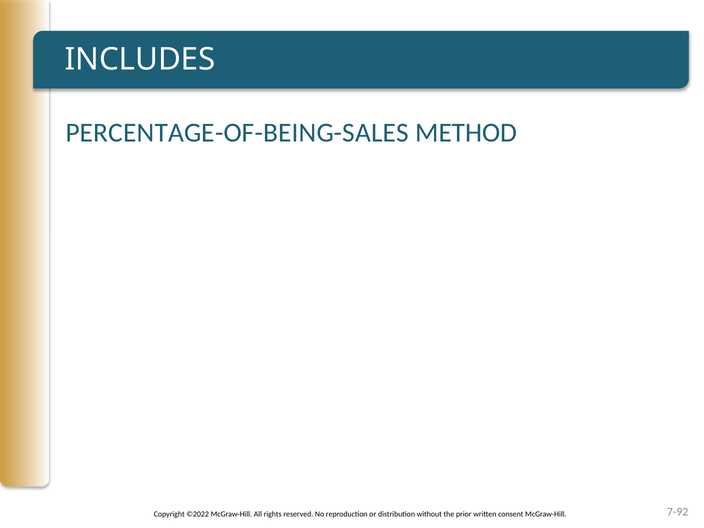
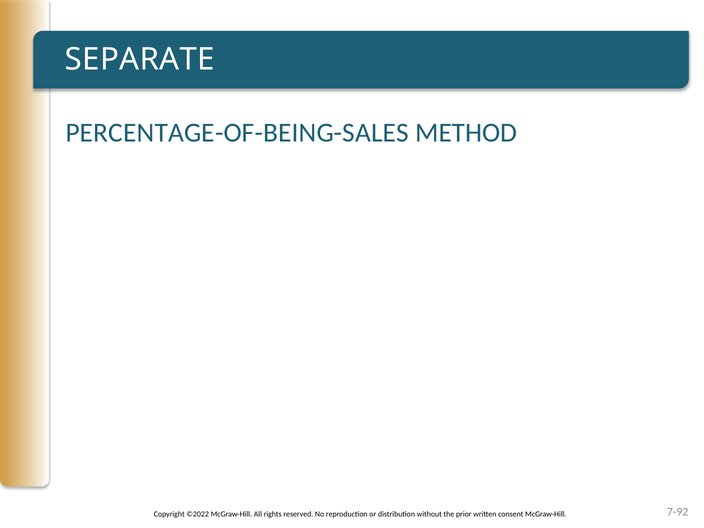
INCLUDES: INCLUDES -> SEPARATE (140, 60)
